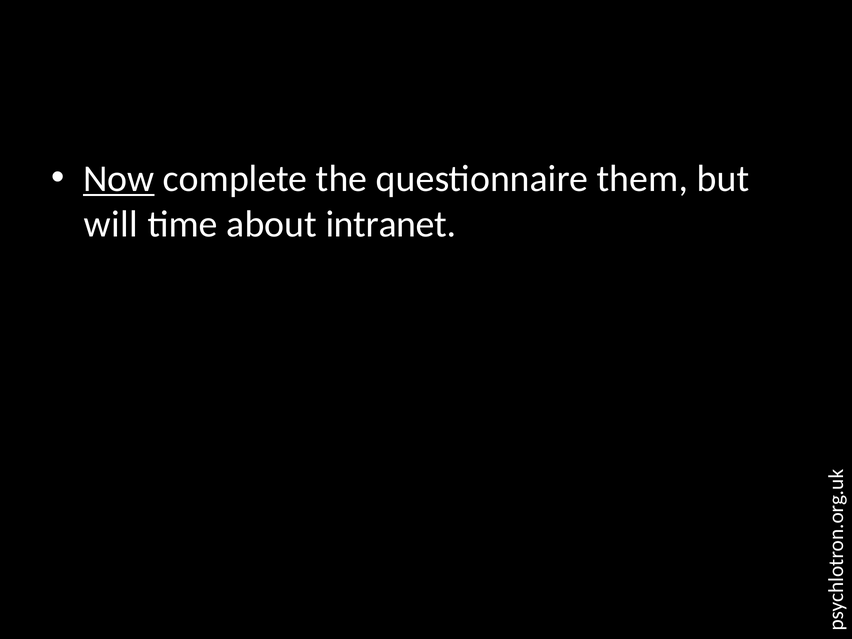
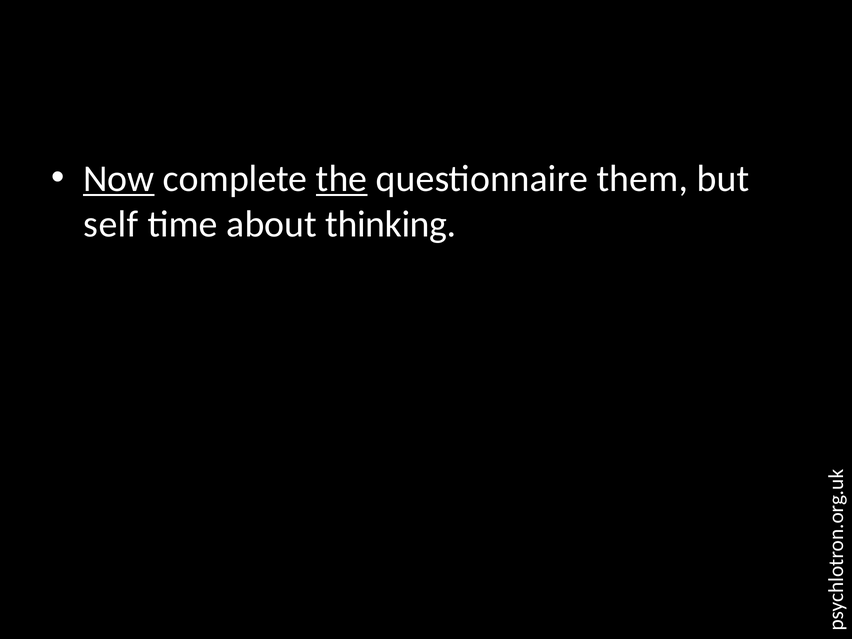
the underline: none -> present (342, 179)
will: will -> self (111, 224)
intranet: intranet -> thinking (391, 224)
